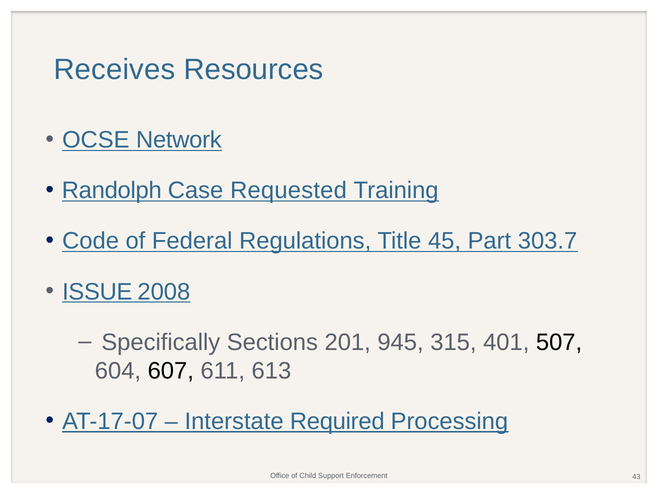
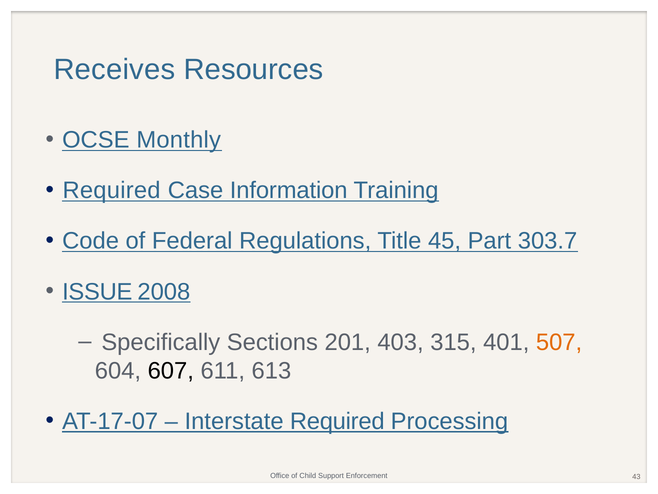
Network: Network -> Monthly (179, 140)
Randolph: Randolph -> Required (112, 190)
Requested: Requested -> Information (289, 190)
945: 945 -> 403 (400, 342)
507 colour: black -> orange (559, 342)
